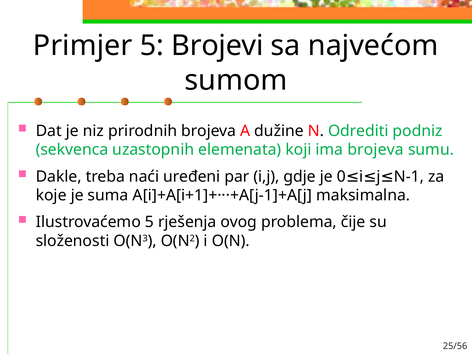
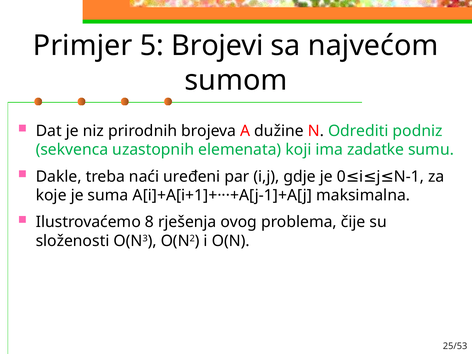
ima brojeva: brojeva -> zadatke (376, 150)
Ilustrovaćemo 5: 5 -> 8 (149, 222)
25/56: 25/56 -> 25/53 (455, 346)
